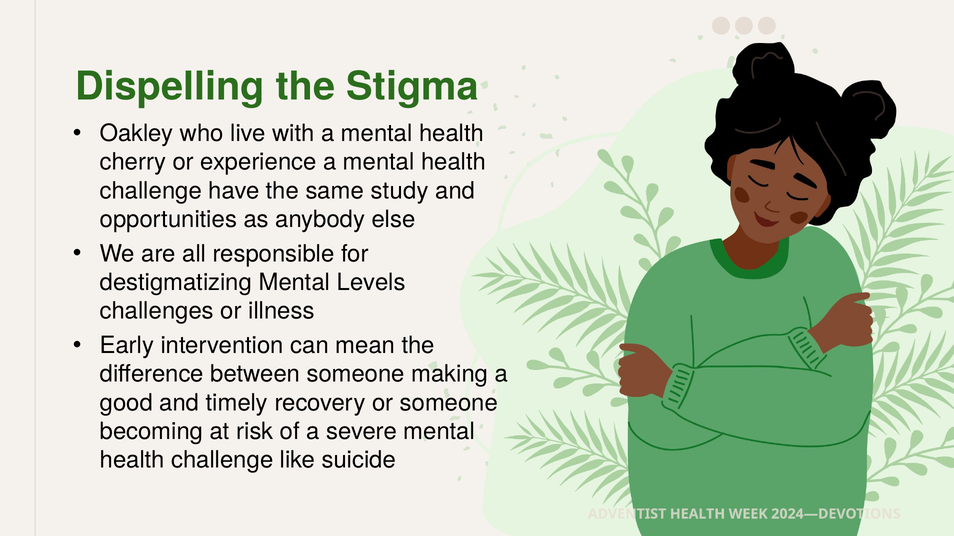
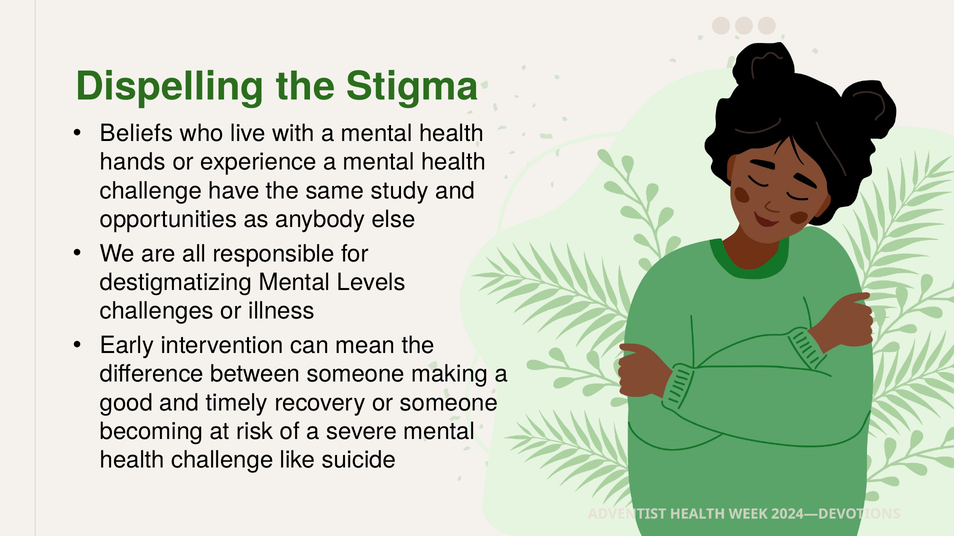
Oakley: Oakley -> Beliefs (136, 134)
cherry: cherry -> hands (133, 162)
